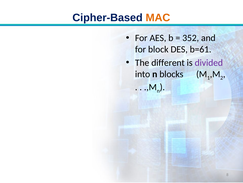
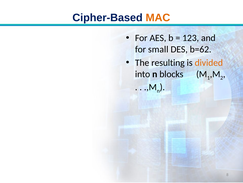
352: 352 -> 123 (191, 38)
block: block -> small (158, 49)
b=61: b=61 -> b=62 (201, 49)
different: different -> resulting (168, 62)
divided colour: purple -> orange (209, 62)
